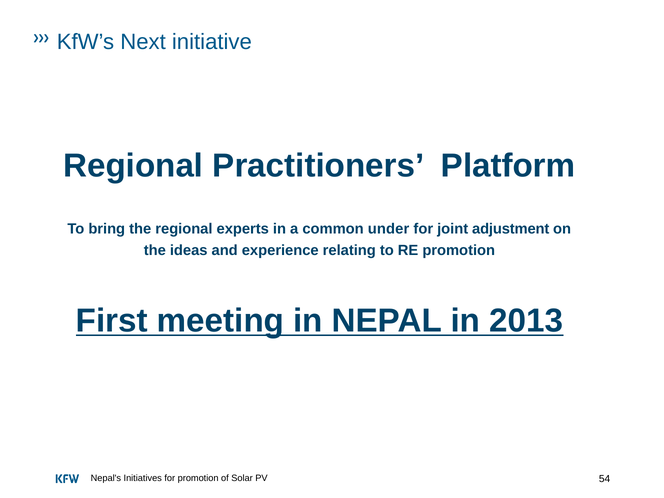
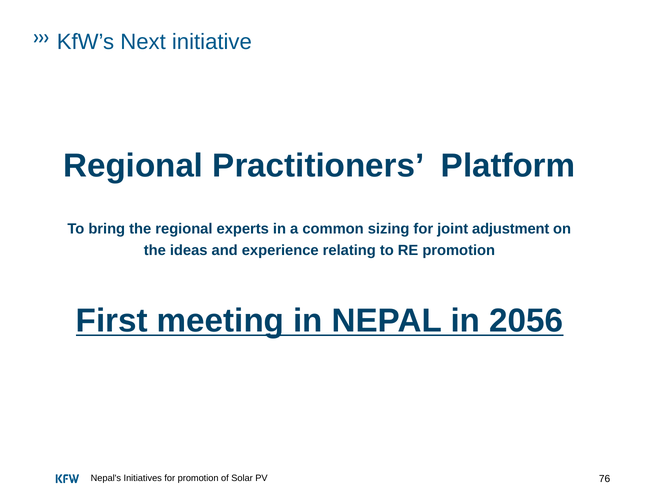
under: under -> sizing (389, 229)
2013: 2013 -> 2056 (526, 321)
54: 54 -> 76 (605, 479)
